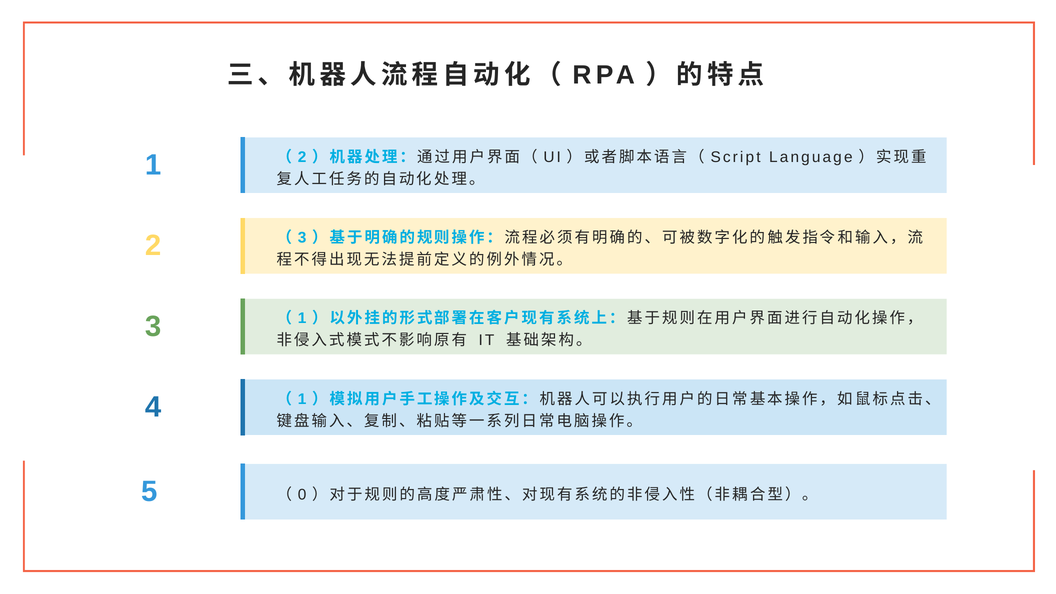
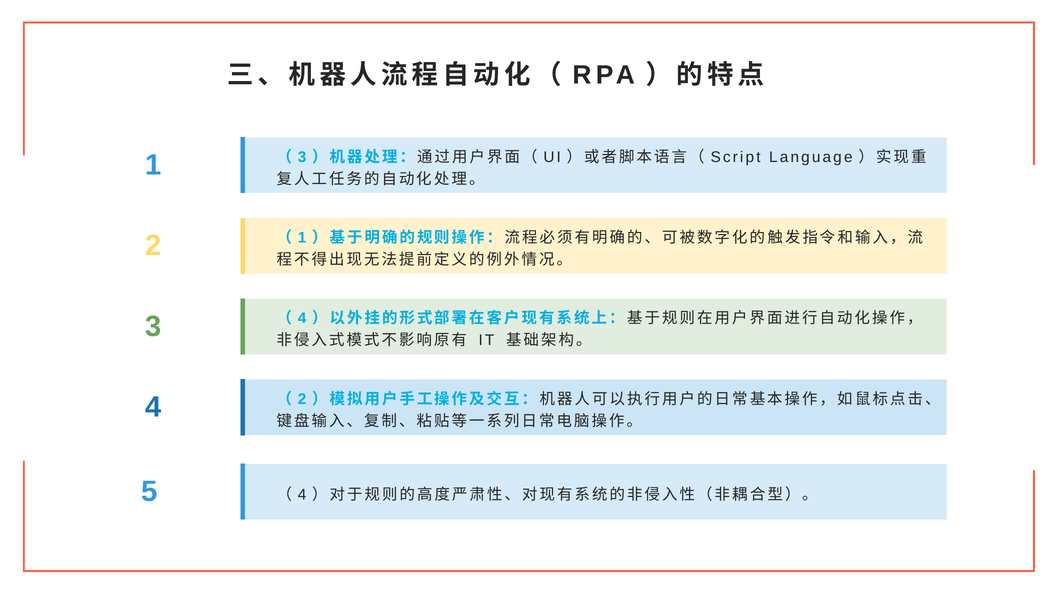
2: 2 -> 3 (302, 157)
3: 3 -> 1 (302, 238)
1: 1 -> 4 (302, 318)
1: 1 -> 2 (302, 399)
0: 0 -> 4 (302, 495)
